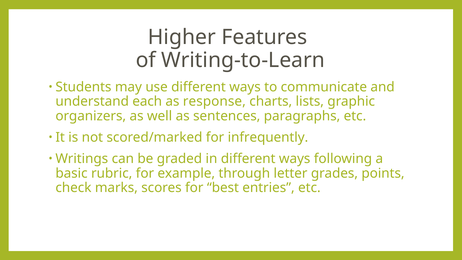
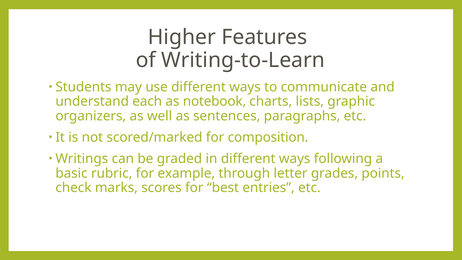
response: response -> notebook (214, 101)
infrequently: infrequently -> composition (268, 137)
